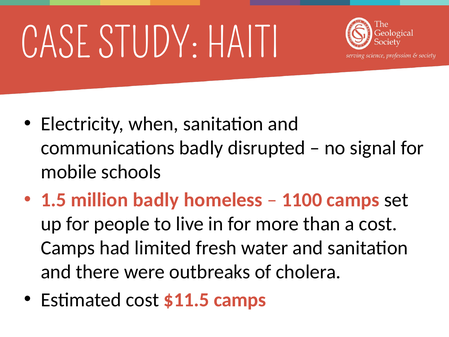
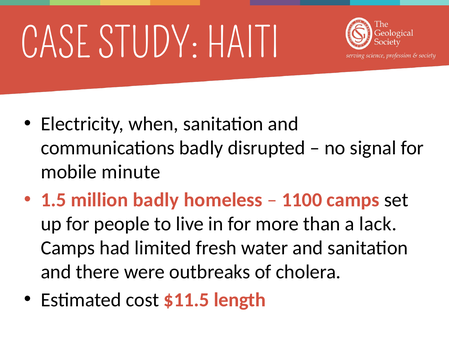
schools: schools -> minute (131, 172)
a cost: cost -> lack (378, 224)
$11.5 camps: camps -> length (240, 300)
